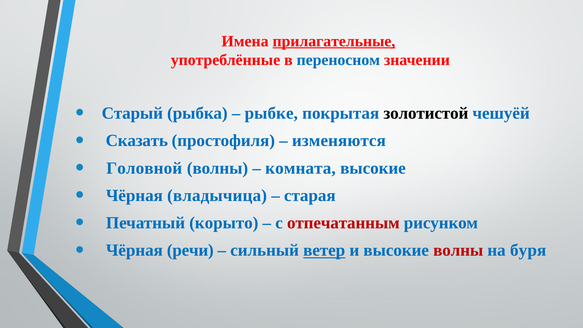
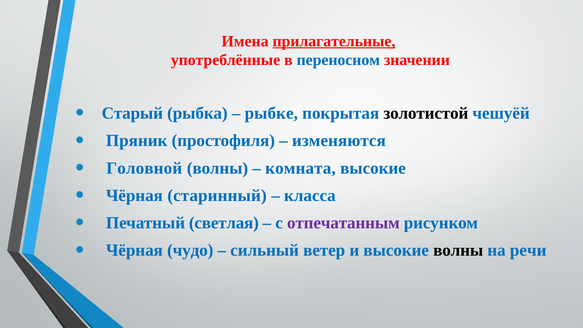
Сказать: Сказать -> Пряник (137, 141)
владычица: владычица -> старинный (217, 195)
старая: старая -> класса (310, 195)
корыто: корыто -> светлая (224, 223)
отпечатанным colour: red -> purple (343, 223)
речи: речи -> чудо (190, 250)
ветер underline: present -> none (324, 250)
волны colour: red -> black (458, 250)
буря: буря -> речи (528, 250)
